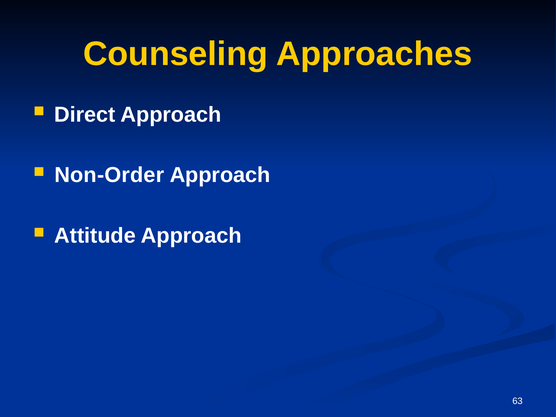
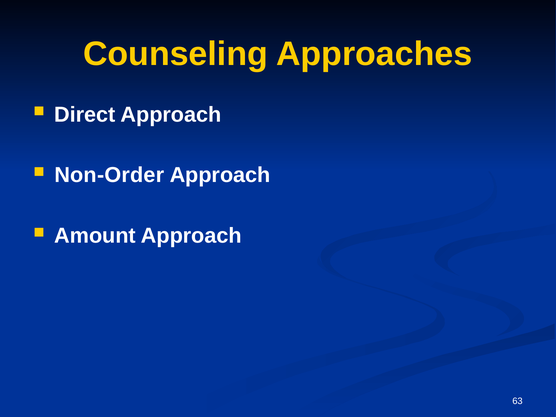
Attitude: Attitude -> Amount (95, 236)
